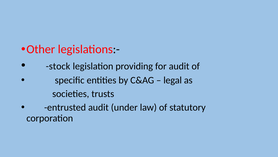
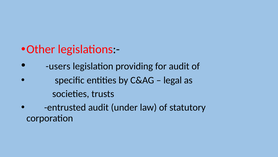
stock: stock -> users (58, 66)
